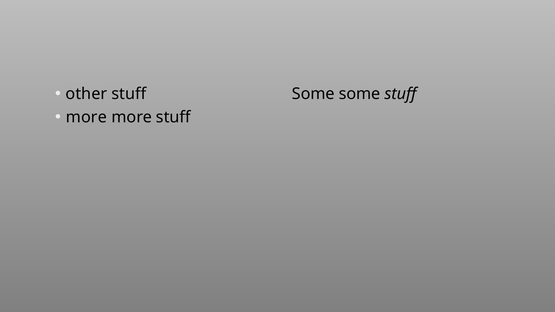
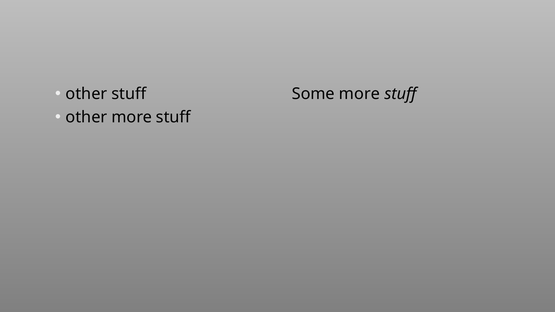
Some some: some -> more (360, 94)
more: more -> other (86, 117)
